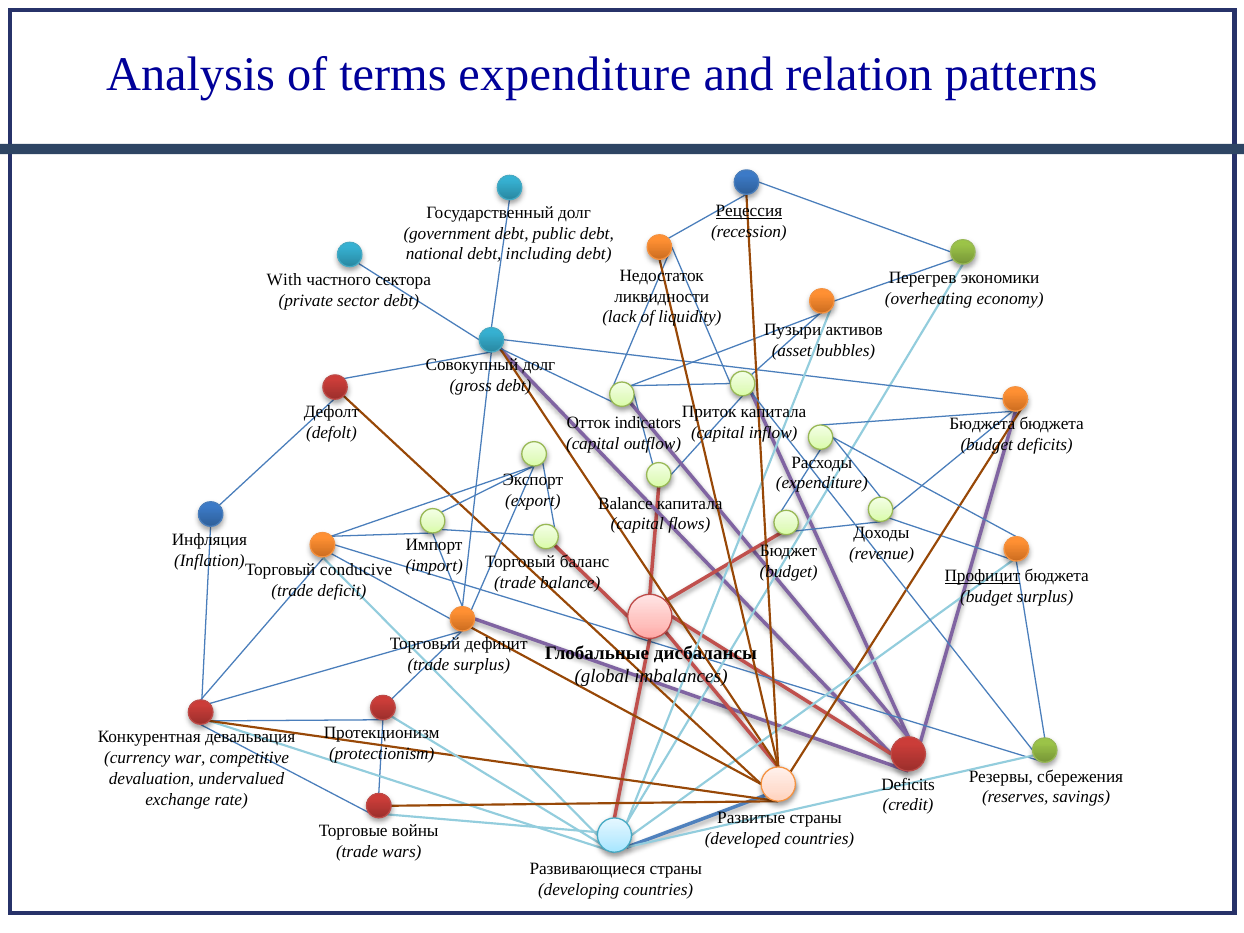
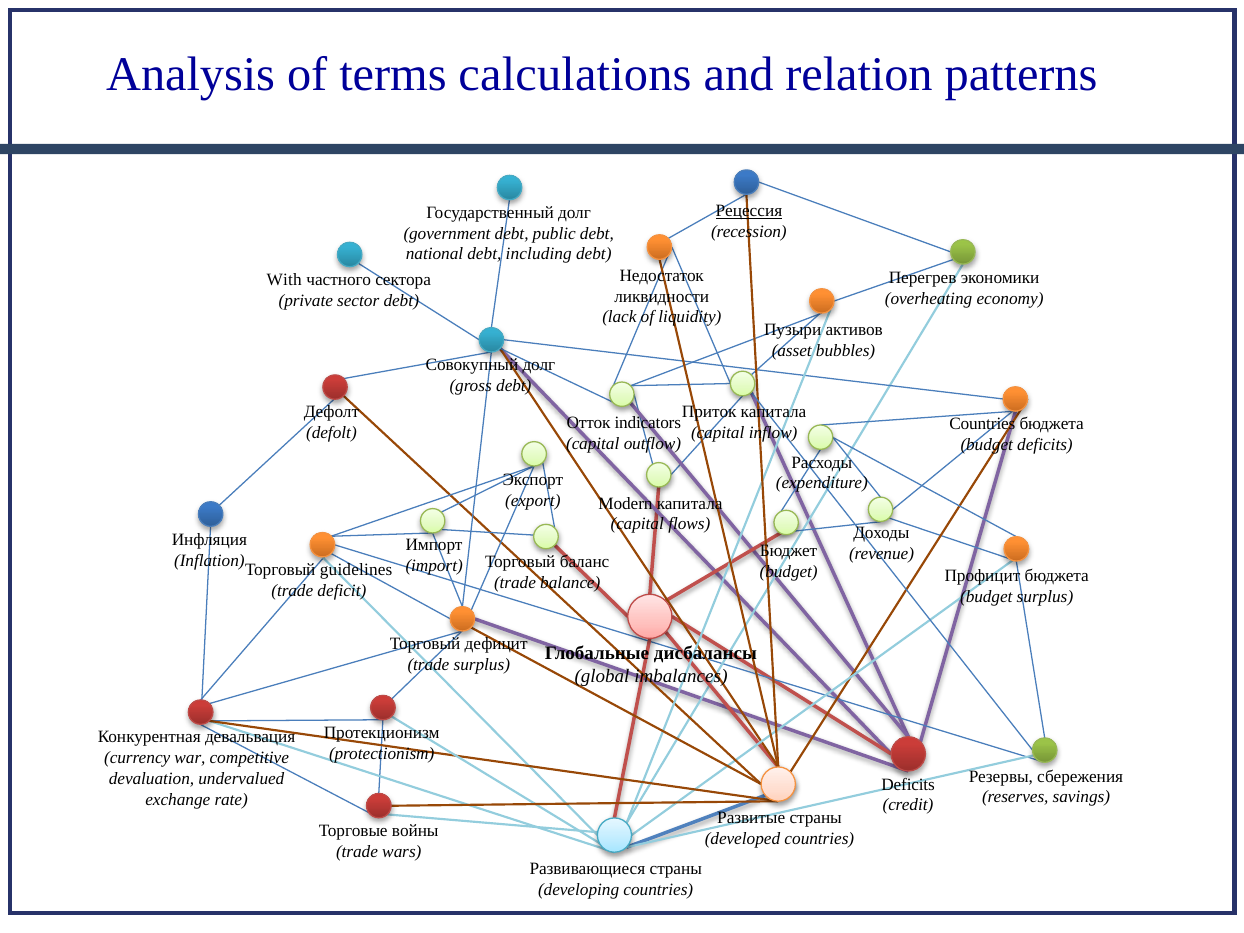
terms expenditure: expenditure -> calculations (575, 74)
Бюджета: Бюджета -> Countries (982, 424)
Balance: Balance -> Modern (625, 503)
conducive: conducive -> guidelines (356, 570)
Профицит underline: present -> none (982, 576)
